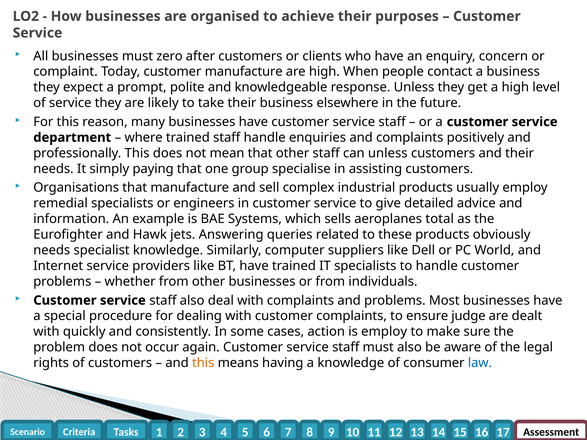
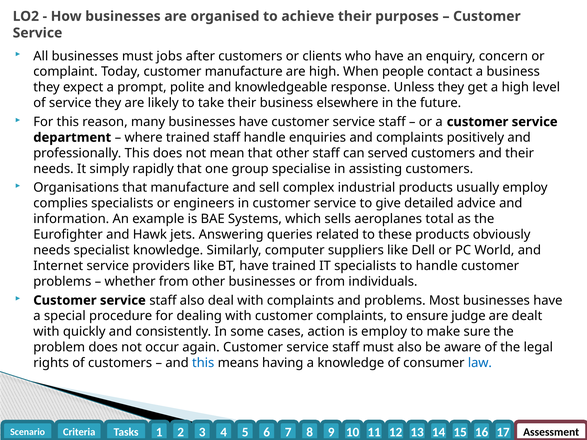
zero: zero -> jobs (169, 56)
can unless: unless -> served (388, 153)
paying: paying -> rapidly (153, 169)
remedial: remedial -> complies (61, 203)
this colour: orange -> blue (203, 363)
